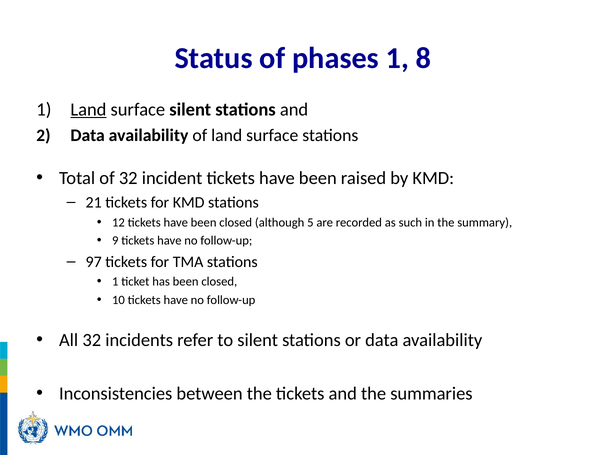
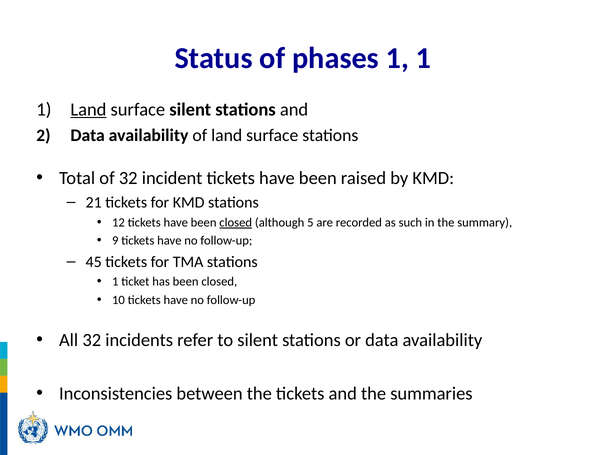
phases 1 8: 8 -> 1 (423, 58)
closed underline: none -> present (236, 222)
97: 97 -> 45 (94, 262)
